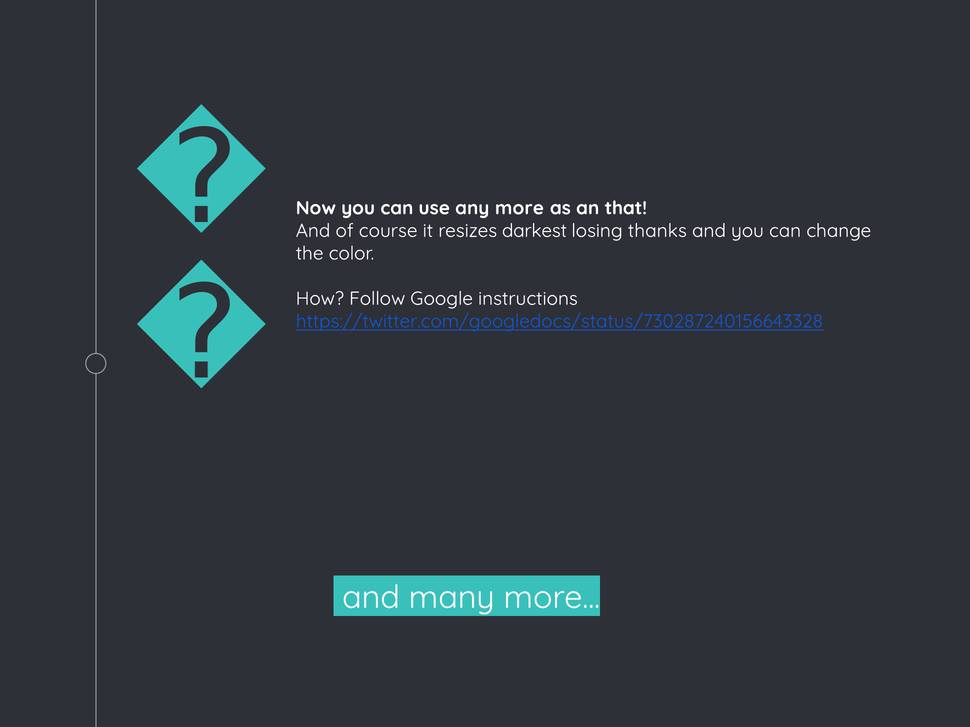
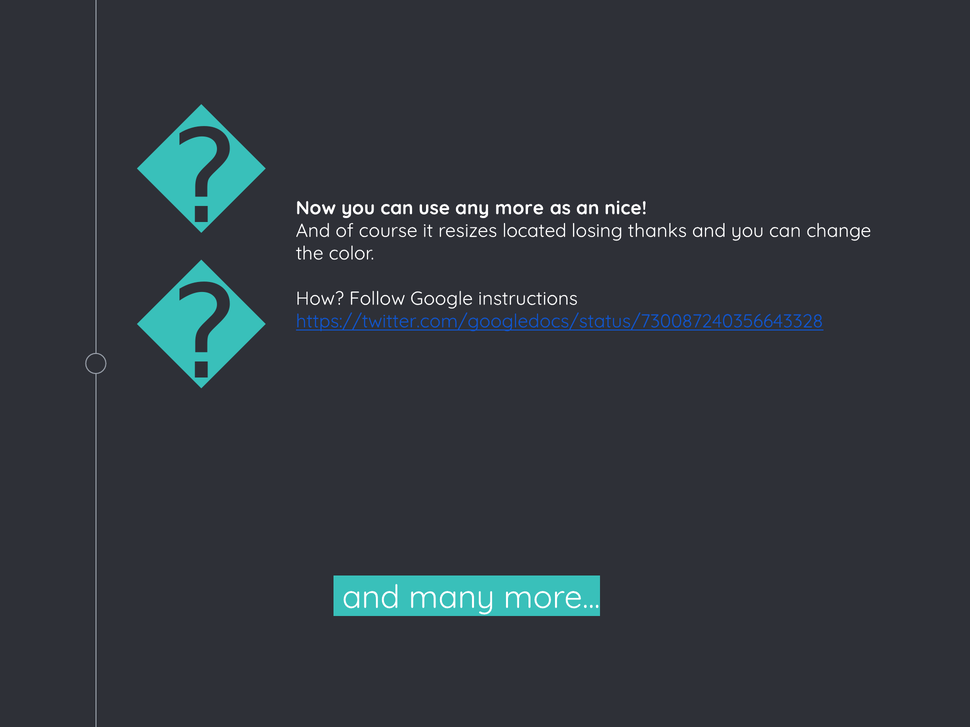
that: that -> nice (626, 208)
darkest: darkest -> located (534, 231)
https://twitter.com/googledocs/status/730287240156643328: https://twitter.com/googledocs/status/730287240156643328 -> https://twitter.com/googledocs/status/730087240356643328 (559, 321)
